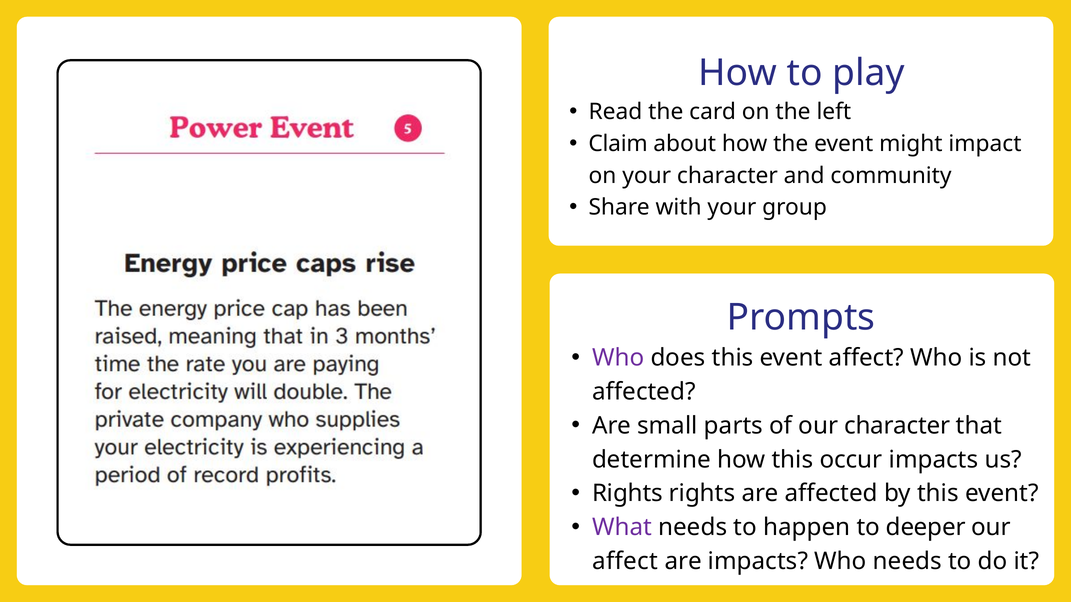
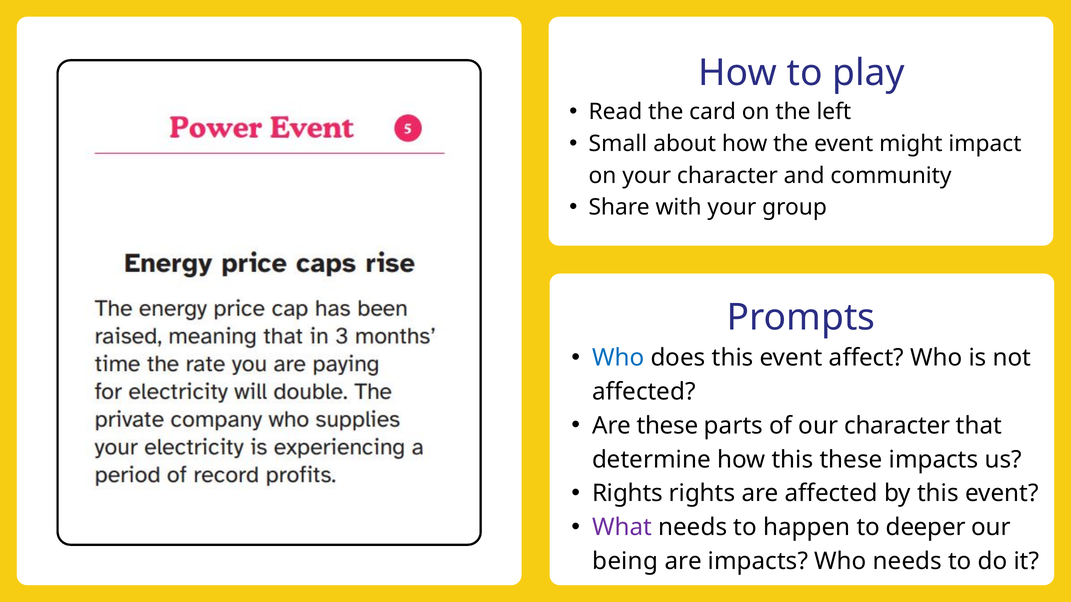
Claim: Claim -> Small (618, 144)
Who colour: purple -> blue (618, 358)
Are small: small -> these (667, 426)
this occur: occur -> these (851, 460)
affect: affect -> being (625, 562)
